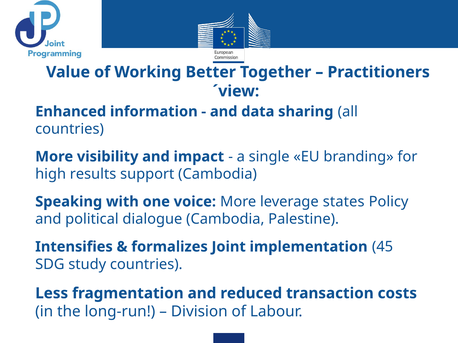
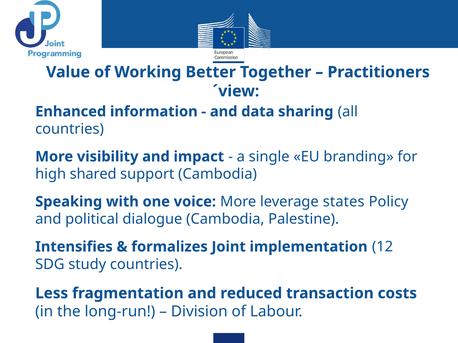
results: results -> shared (93, 174)
45: 45 -> 12 (383, 247)
